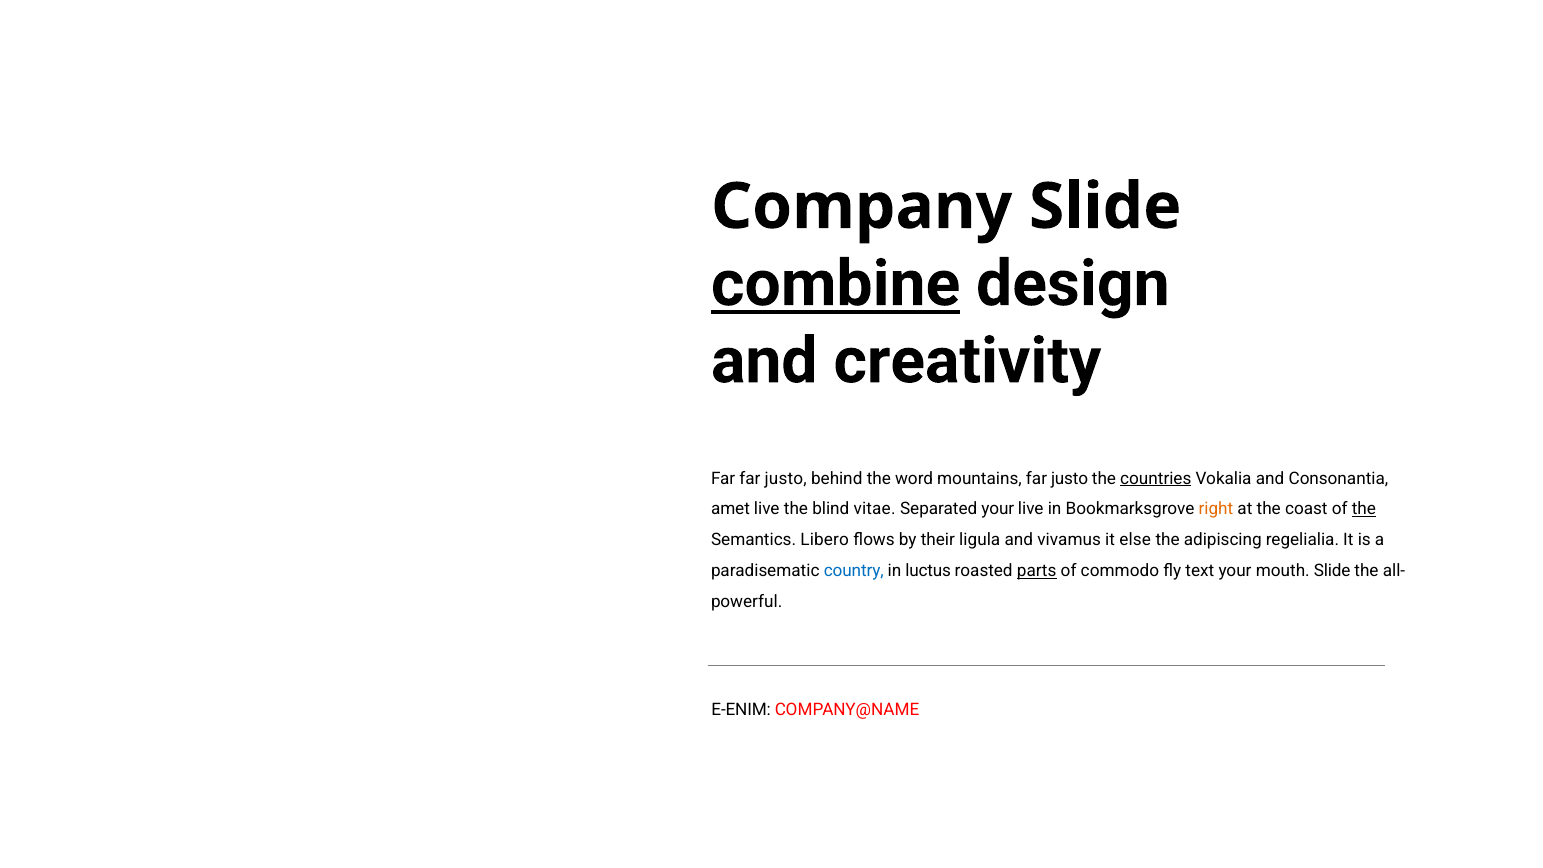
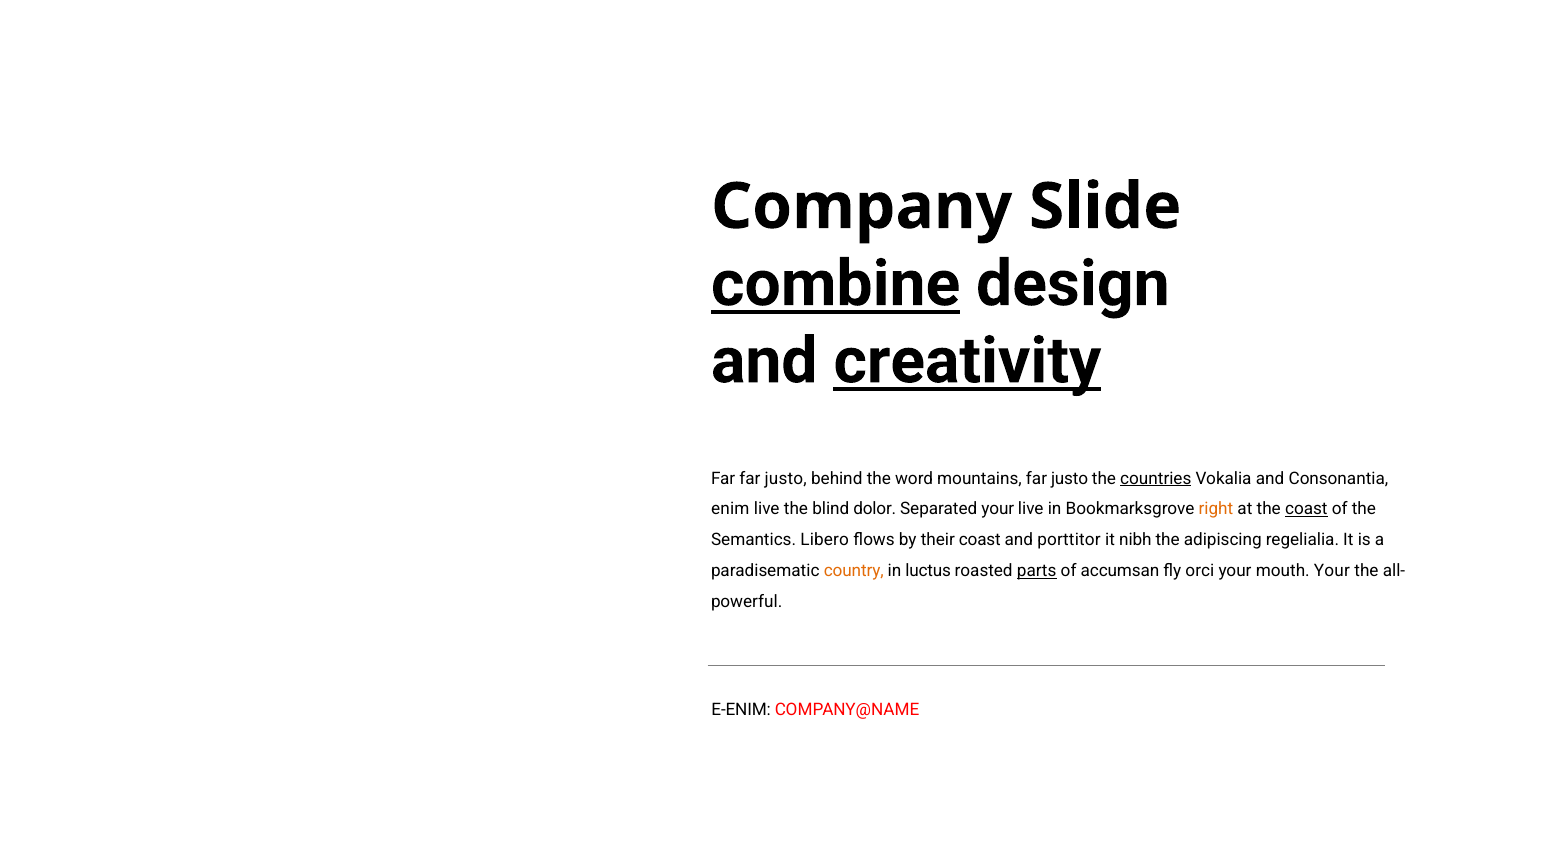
creativity underline: none -> present (967, 361)
amet: amet -> enim (730, 509)
vitae: vitae -> dolor (875, 509)
coast underline: none -> present (1306, 509)
the underline: present -> none (1364, 509)
their ligula: ligula -> coast (980, 540)
vivamus: vivamus -> porttitor (1069, 540)
else: else -> nibh (1135, 540)
country colour: blue -> orange (854, 571)
commodo: commodo -> accumsan (1120, 571)
text: text -> orci (1200, 571)
mouth Slide: Slide -> Your (1332, 571)
